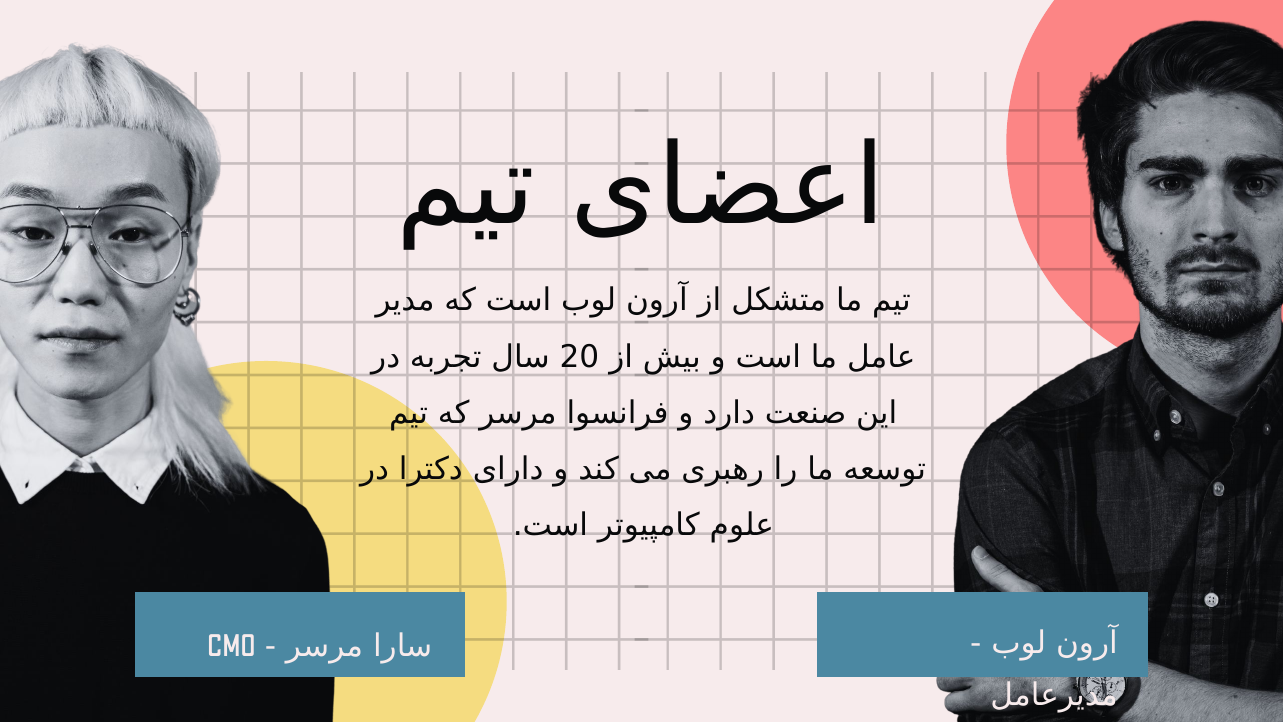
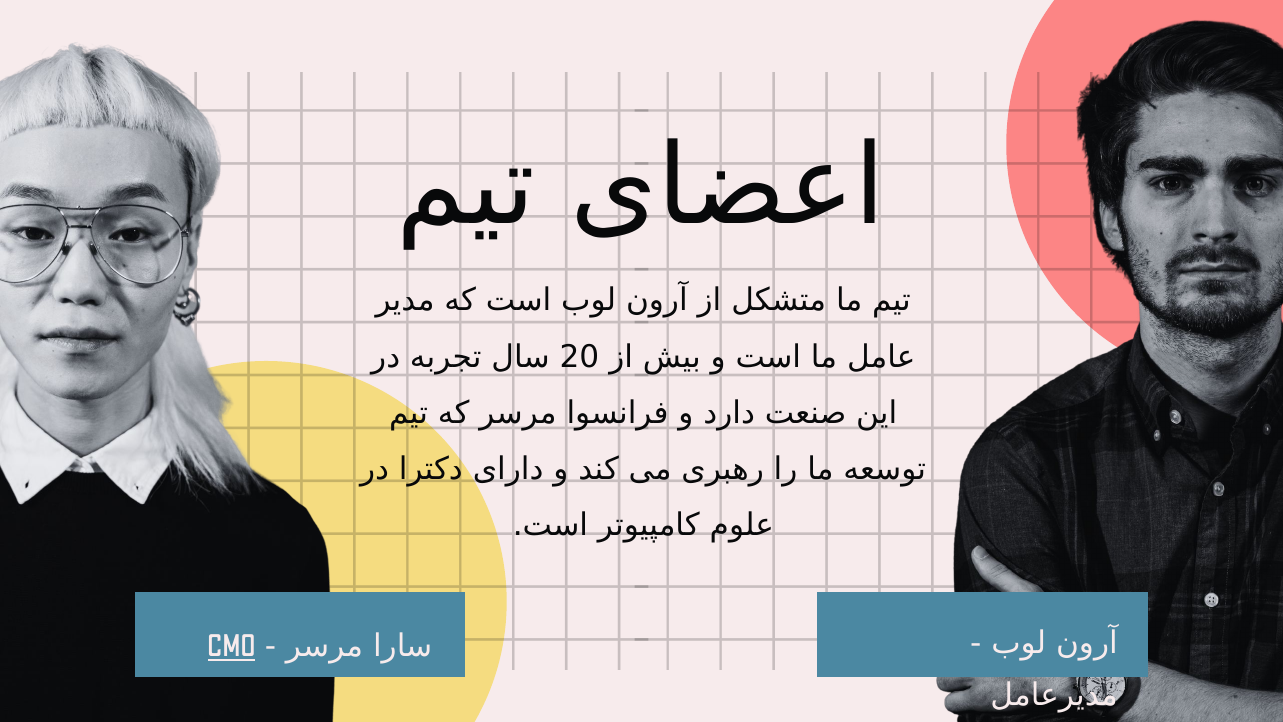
CMO underline: none -> present (231, 646)
